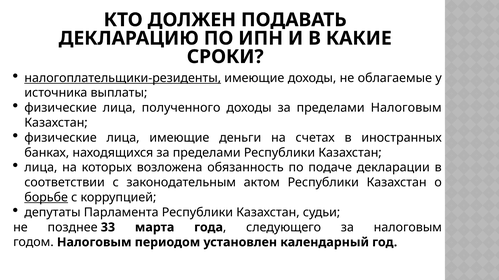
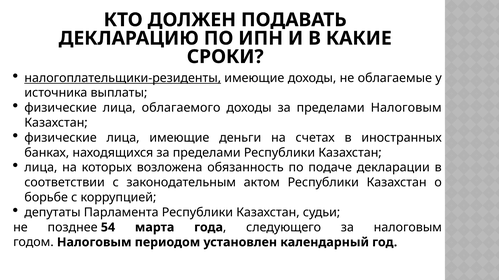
полученного: полученного -> облагаемого (181, 108)
борьбе underline: present -> none (46, 198)
33: 33 -> 54 (108, 228)
